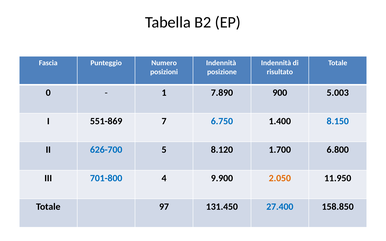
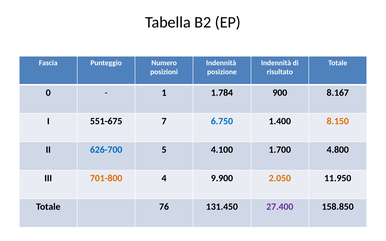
7.890: 7.890 -> 1.784 (222, 93)
5.003: 5.003 -> 8.167 (338, 93)
551-869: 551-869 -> 551-675 (106, 121)
8.150 colour: blue -> orange (338, 121)
8.120: 8.120 -> 4.100 (222, 150)
6.800: 6.800 -> 4.800 (338, 150)
701-800 colour: blue -> orange (106, 178)
97: 97 -> 76 (164, 207)
27.400 colour: blue -> purple (280, 207)
